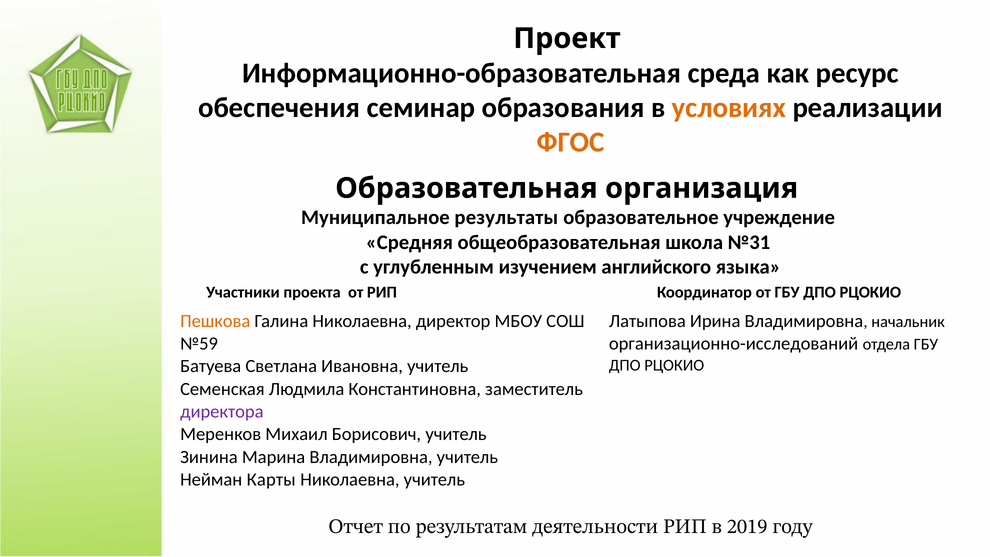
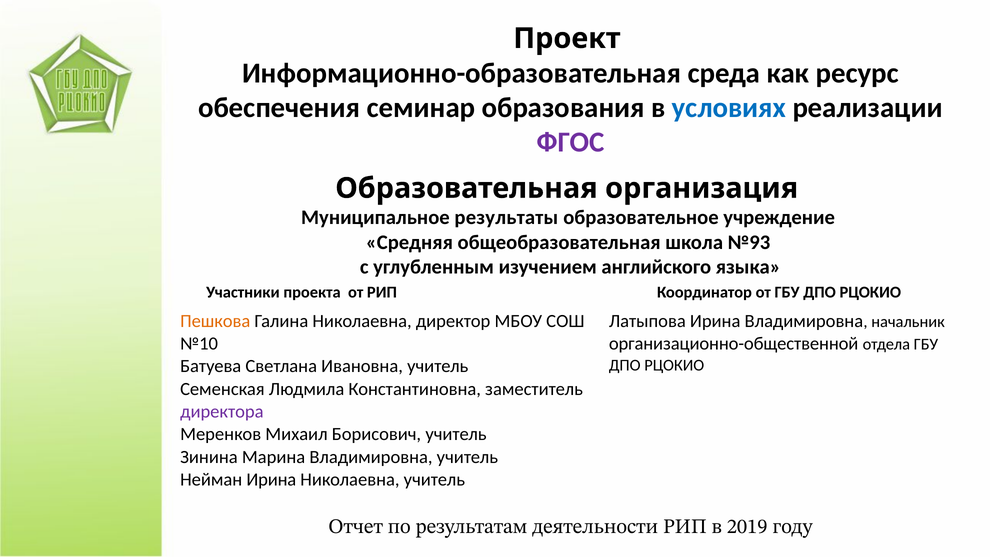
условиях colour: orange -> blue (729, 108)
ФГОС colour: orange -> purple (571, 142)
№31: №31 -> №93 (749, 242)
№59: №59 -> №10 (199, 344)
организационно-исследований: организационно-исследований -> организационно-общественной (734, 344)
Нейман Карты: Карты -> Ирина (271, 480)
